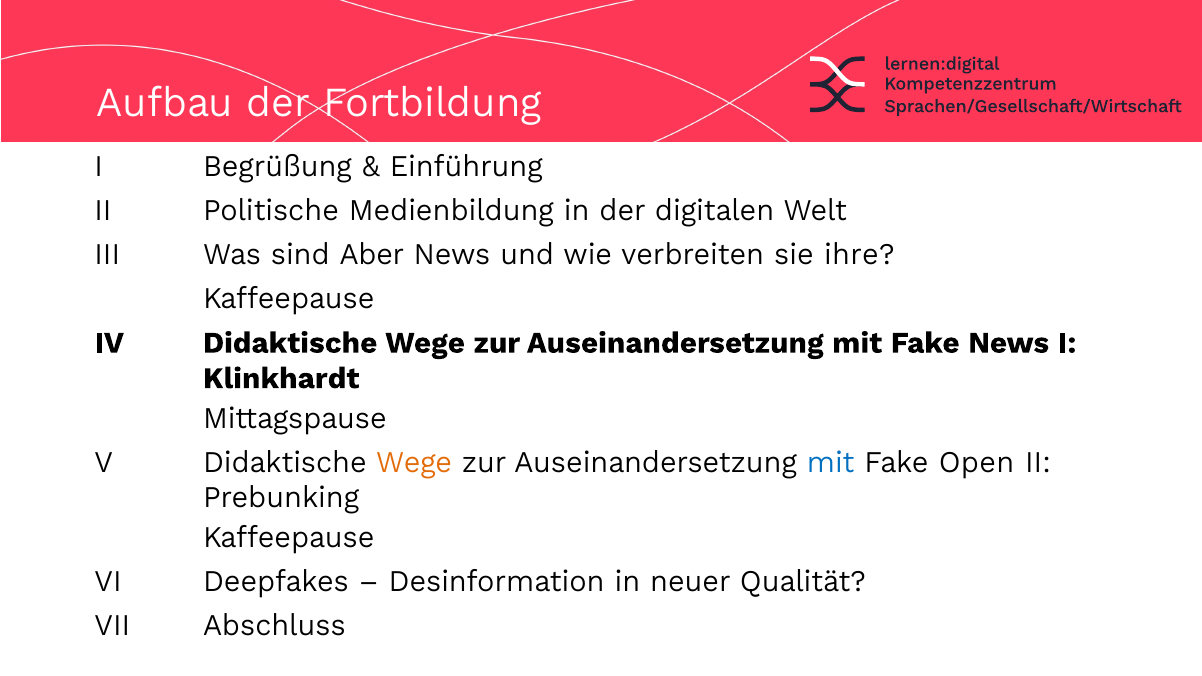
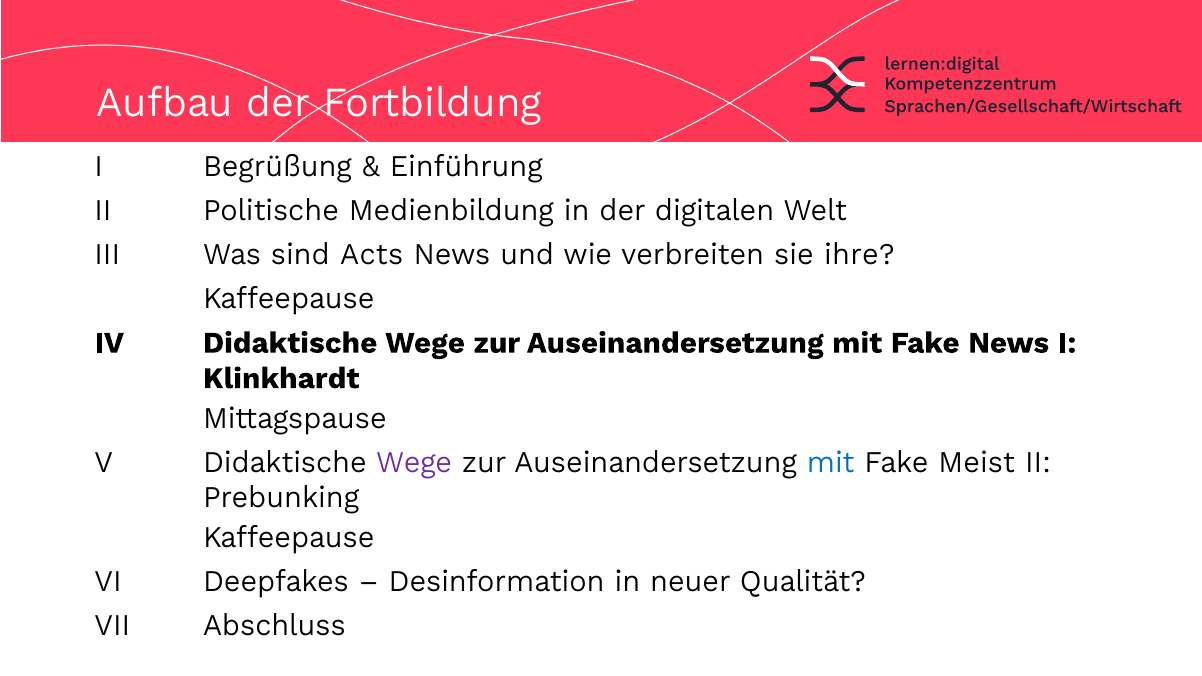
Aber: Aber -> Acts (372, 255)
Wege colour: orange -> purple (414, 462)
Open: Open -> Meist (977, 462)
